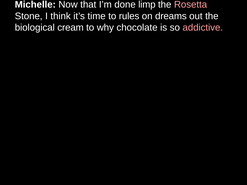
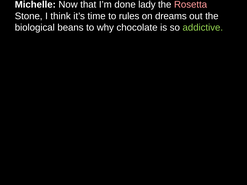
limp: limp -> lady (147, 5)
cream: cream -> beans (70, 28)
addictive colour: pink -> light green (203, 28)
